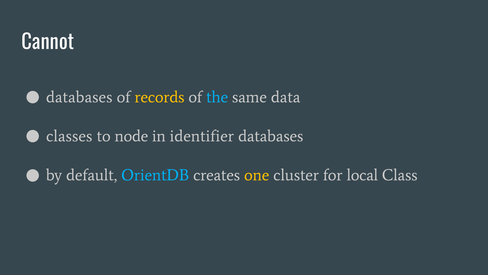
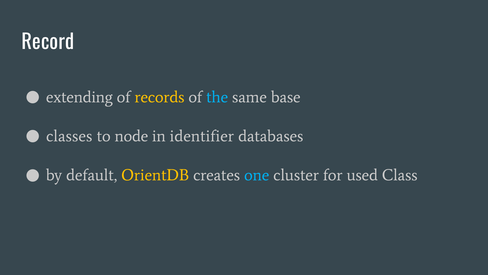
Cannot: Cannot -> Record (48, 42)
databases: databases -> extending (79, 97)
data: data -> base (286, 97)
OrientDB colour: light blue -> yellow (155, 175)
one colour: yellow -> light blue (257, 175)
local: local -> used (362, 175)
